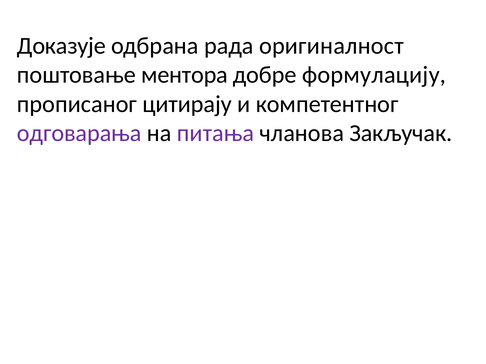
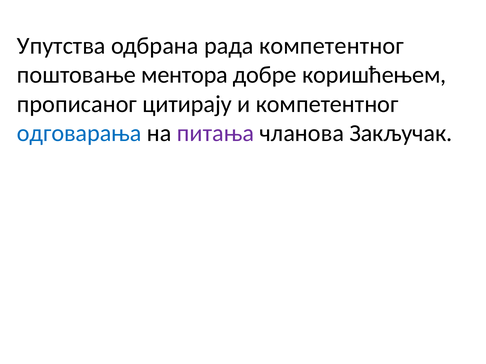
Доказује: Доказује -> Упутства (61, 46)
рада оригиналност: оригиналност -> компетентног (331, 46)
формулацију: формулацију -> коришћењем (374, 75)
одговарања colour: purple -> blue (79, 133)
